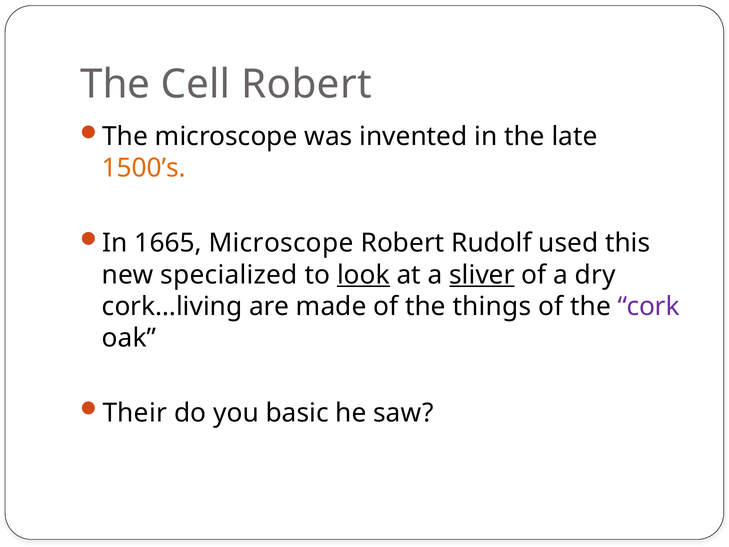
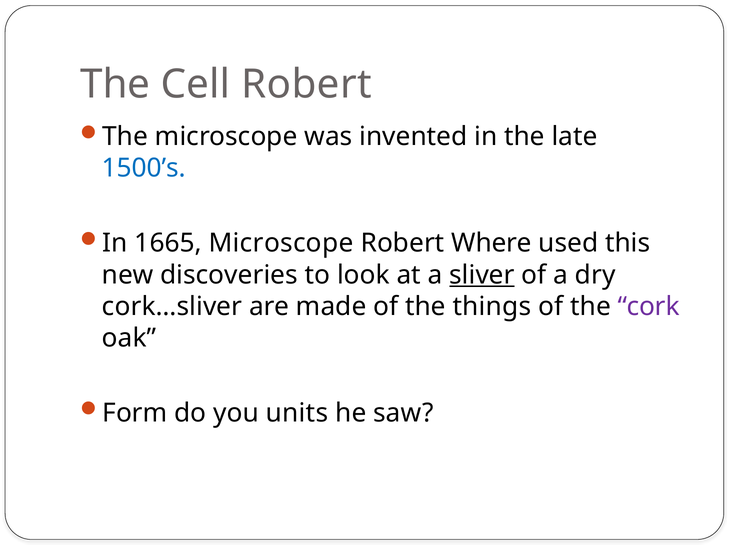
1500’s colour: orange -> blue (144, 168)
Rudolf: Rudolf -> Where (492, 243)
specialized: specialized -> discoveries (229, 275)
look underline: present -> none (363, 275)
cork…living: cork…living -> cork…sliver (172, 306)
Their: Their -> Form (135, 413)
basic: basic -> units (297, 413)
